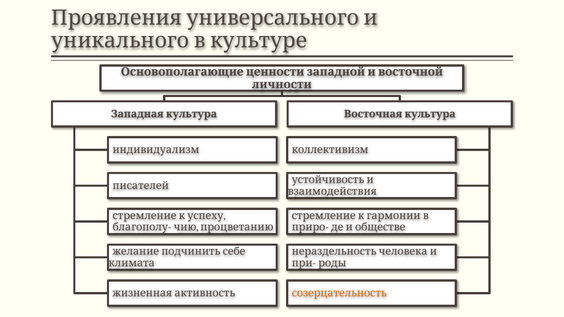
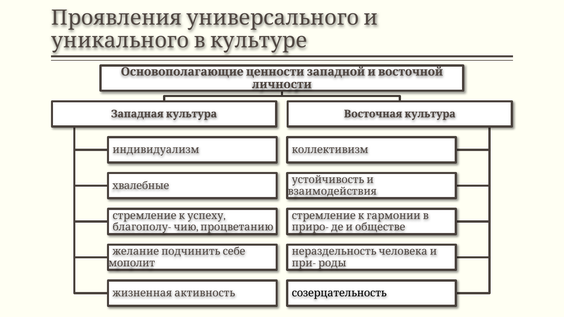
писателей: писателей -> хвалебные (141, 186)
климата: климата -> мополит (132, 263)
созерцательность colour: orange -> black (339, 293)
